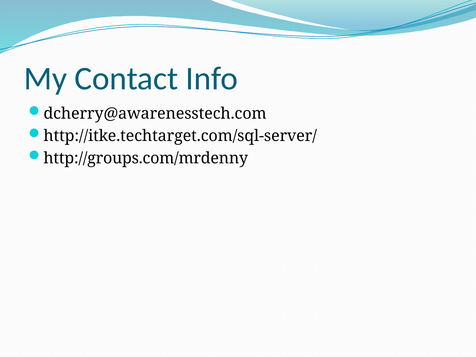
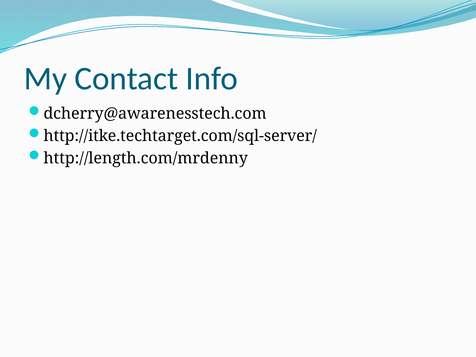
http://groups.com/mrdenny: http://groups.com/mrdenny -> http://length.com/mrdenny (146, 158)
